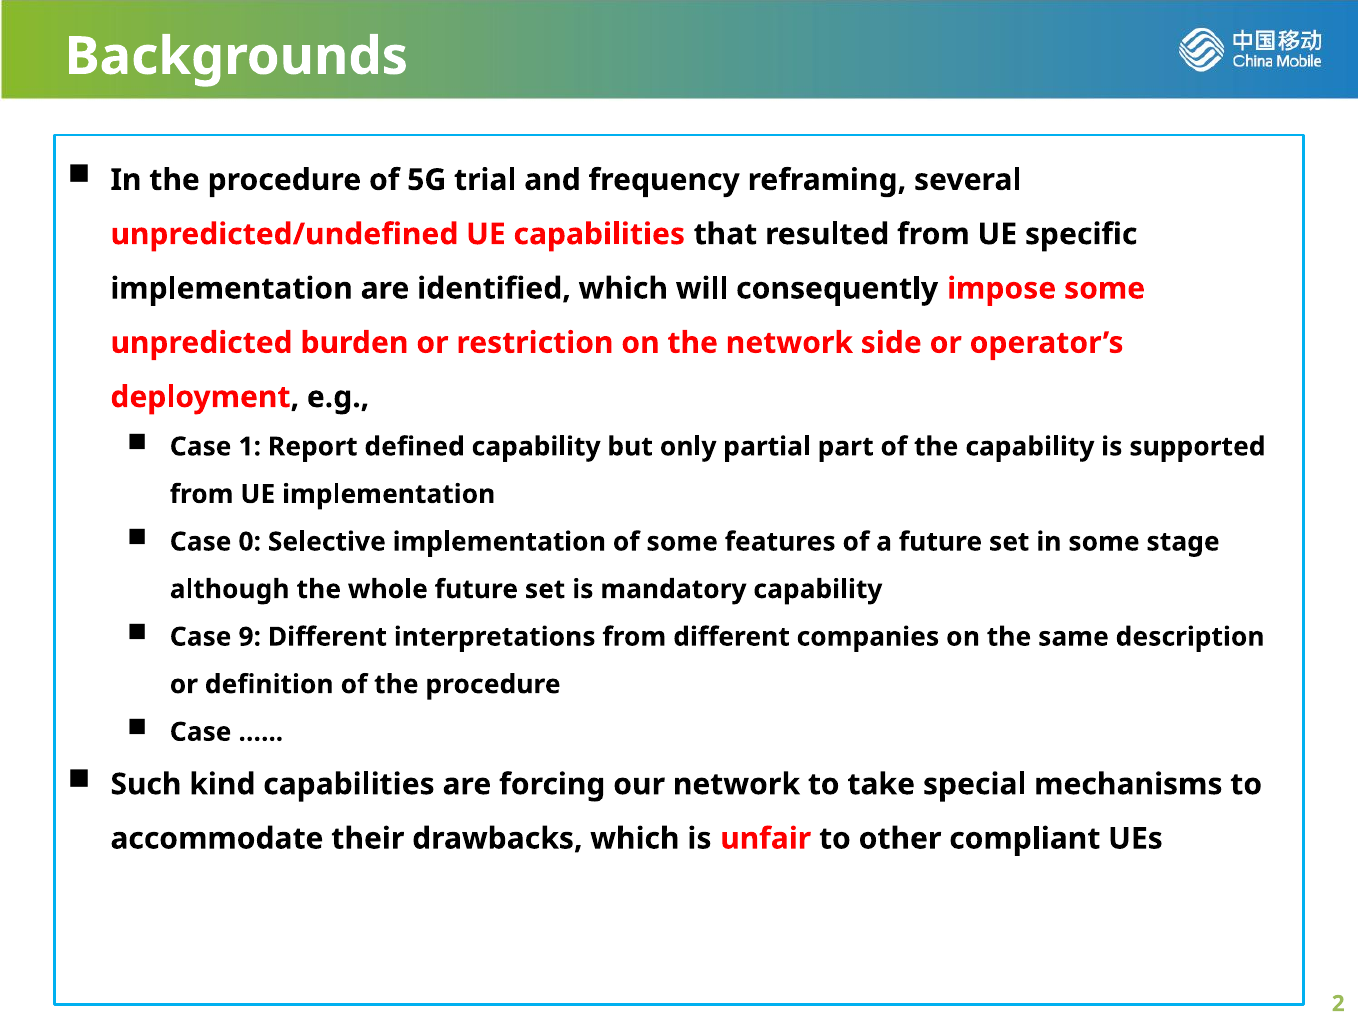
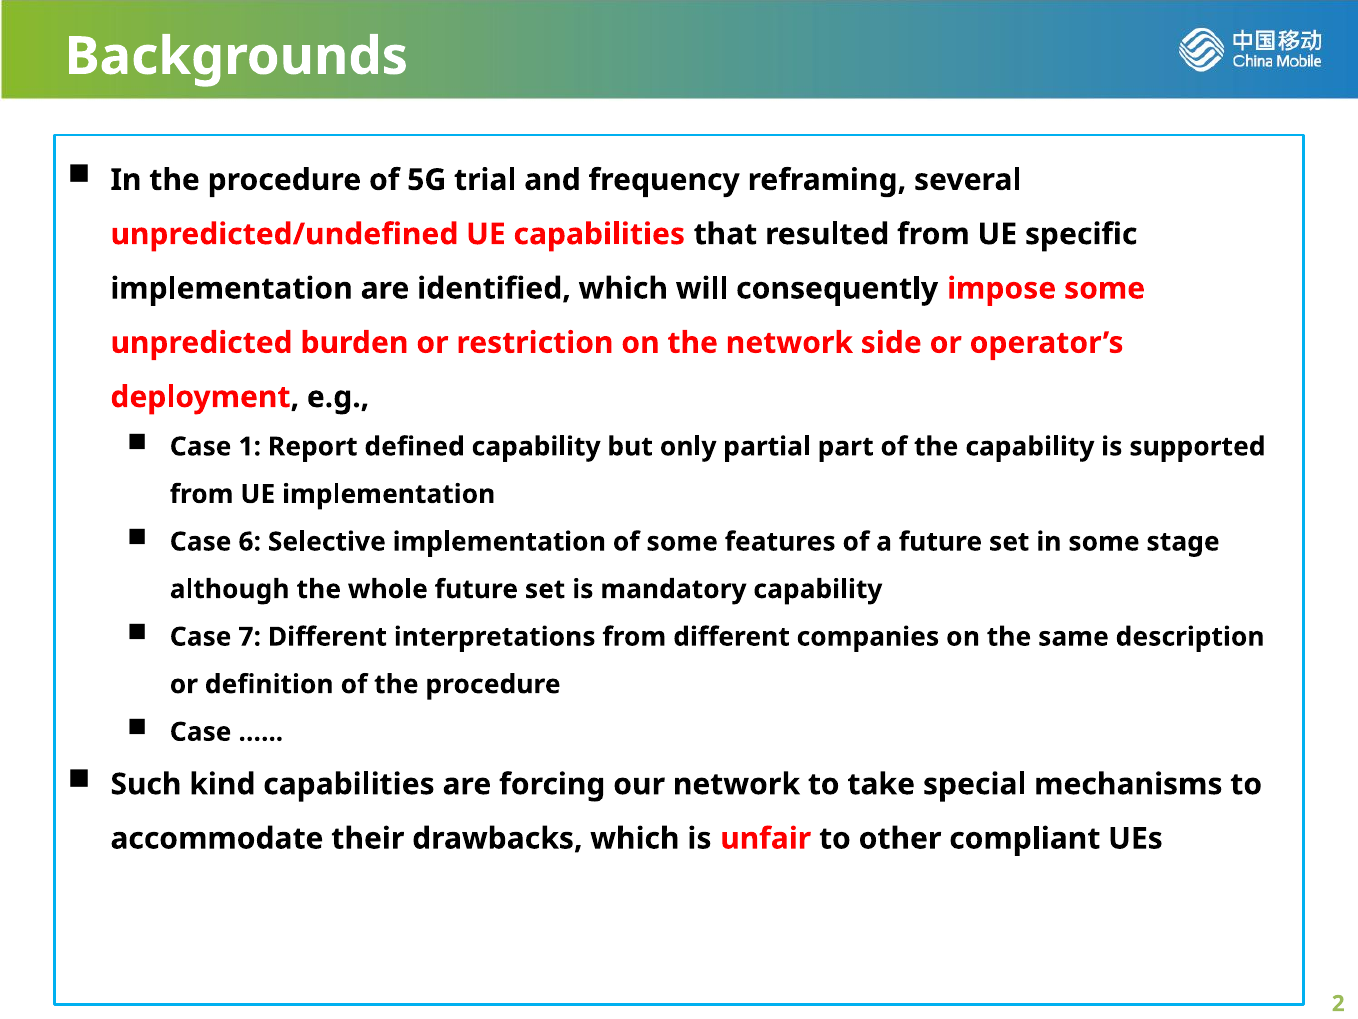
0: 0 -> 6 (250, 542)
9: 9 -> 7 (250, 637)
